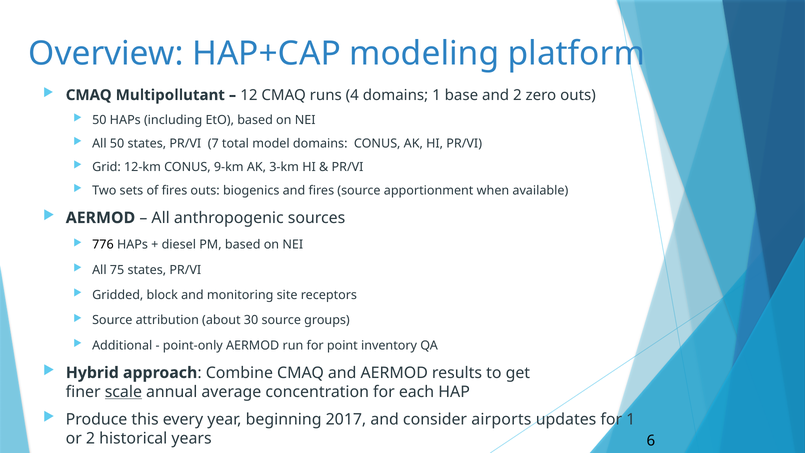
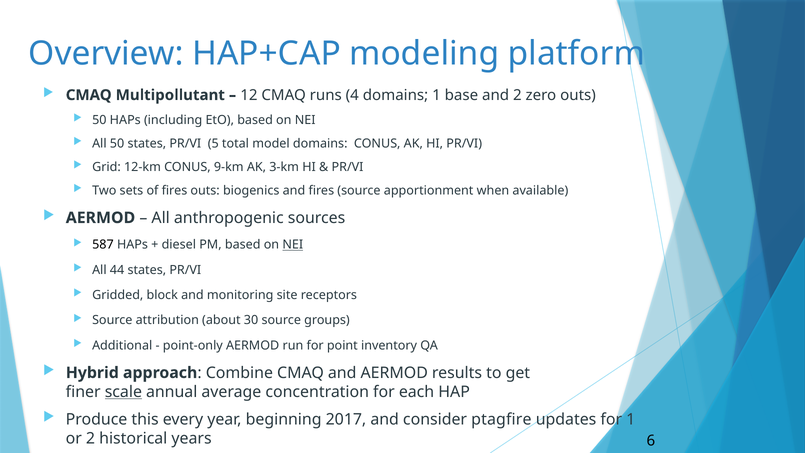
7: 7 -> 5 (213, 143)
776: 776 -> 587 (103, 245)
NEI underline: none -> present (293, 245)
75: 75 -> 44 (117, 270)
airports: airports -> ptagfire (501, 419)
